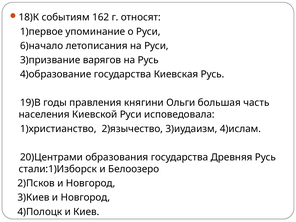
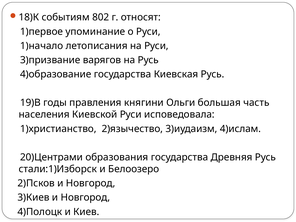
162: 162 -> 802 (101, 17)
6)начало: 6)начало -> 1)начало (42, 46)
